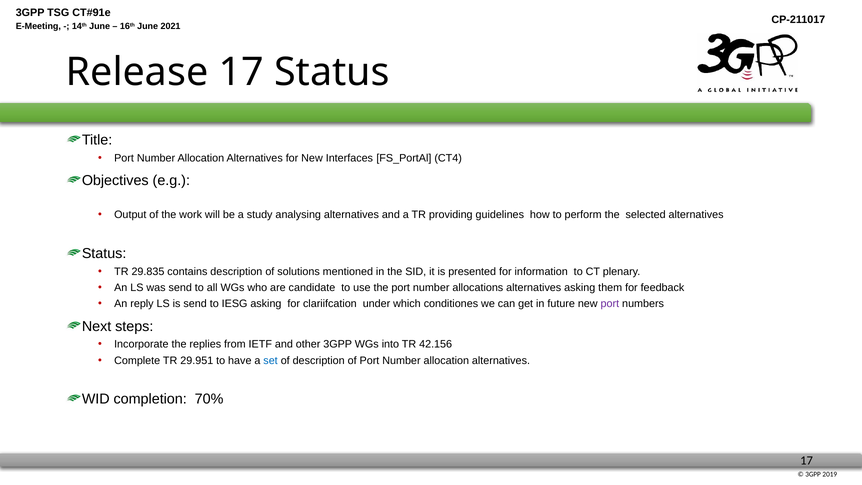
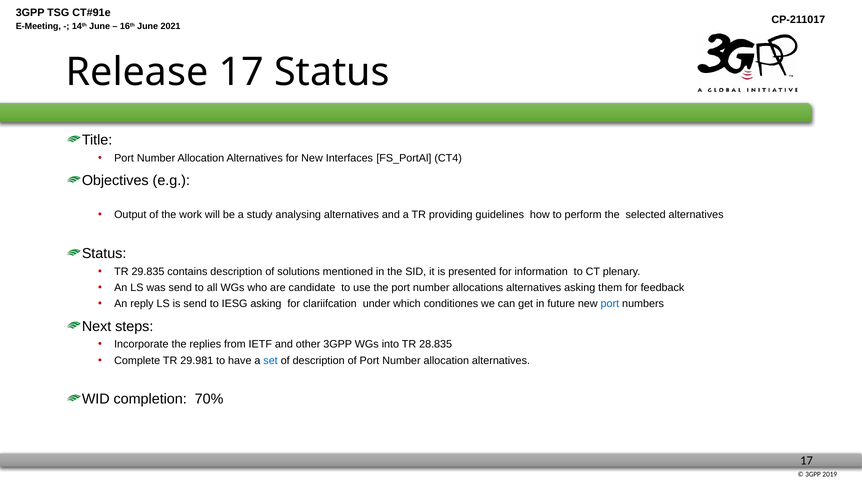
port colour: purple -> blue (610, 304)
42.156: 42.156 -> 28.835 (436, 344)
29.951: 29.951 -> 29.981 (197, 360)
